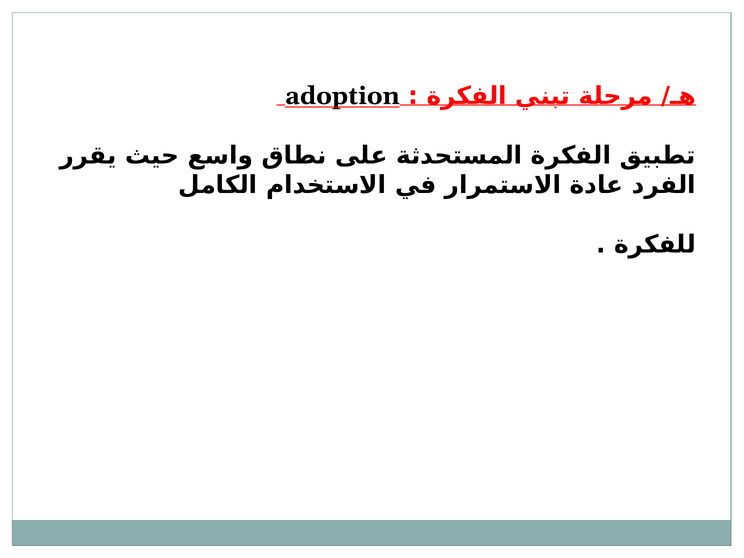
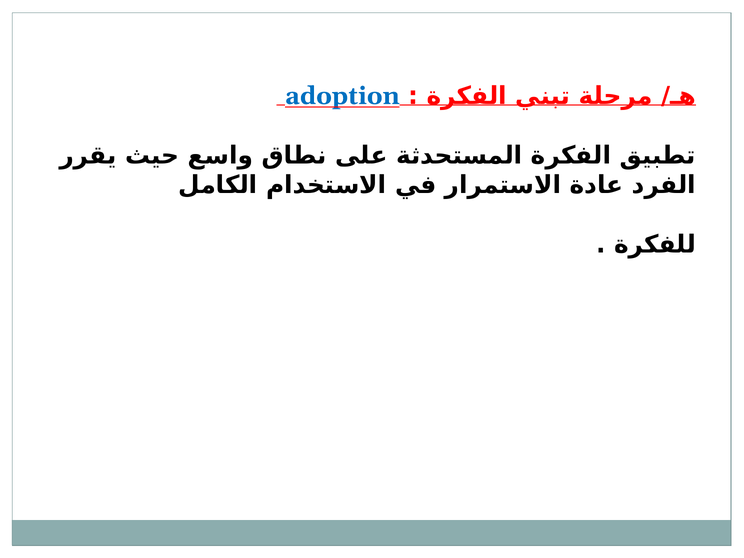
adoption colour: black -> blue (342, 96)
